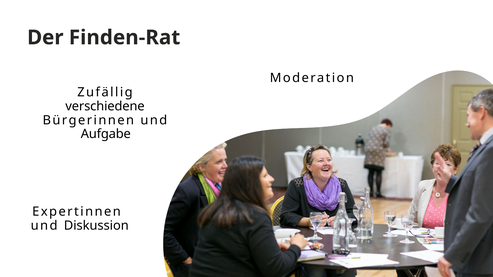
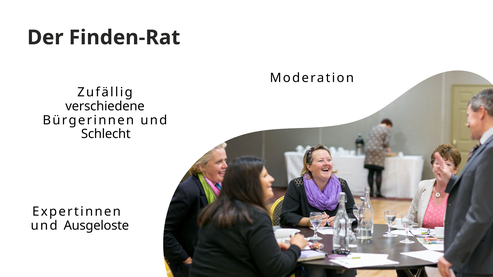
Aufgabe: Aufgabe -> Schlecht (106, 134)
Diskussion: Diskussion -> Ausgeloste (96, 226)
